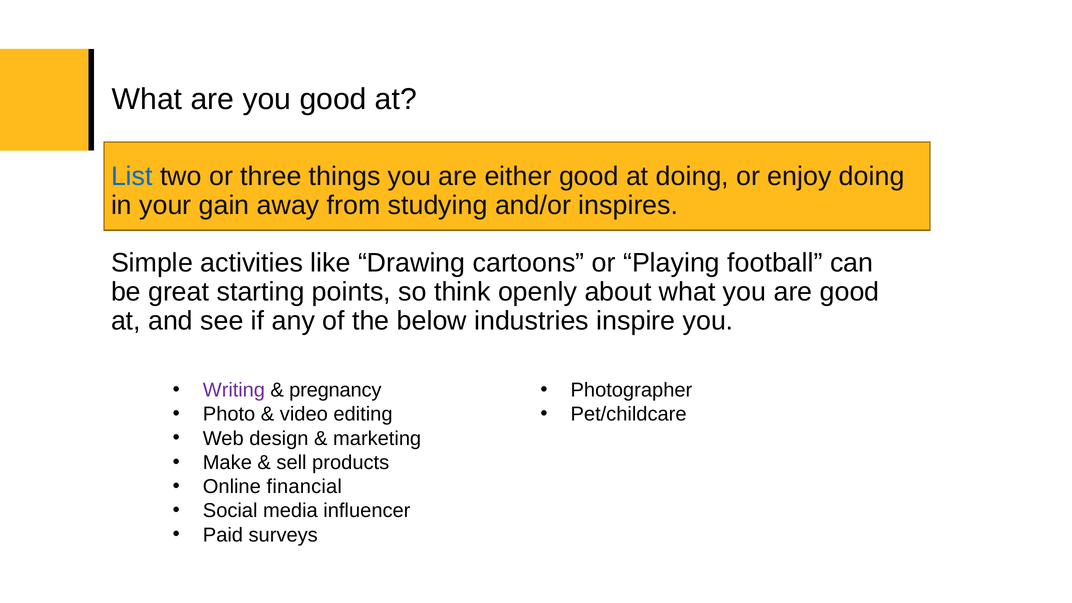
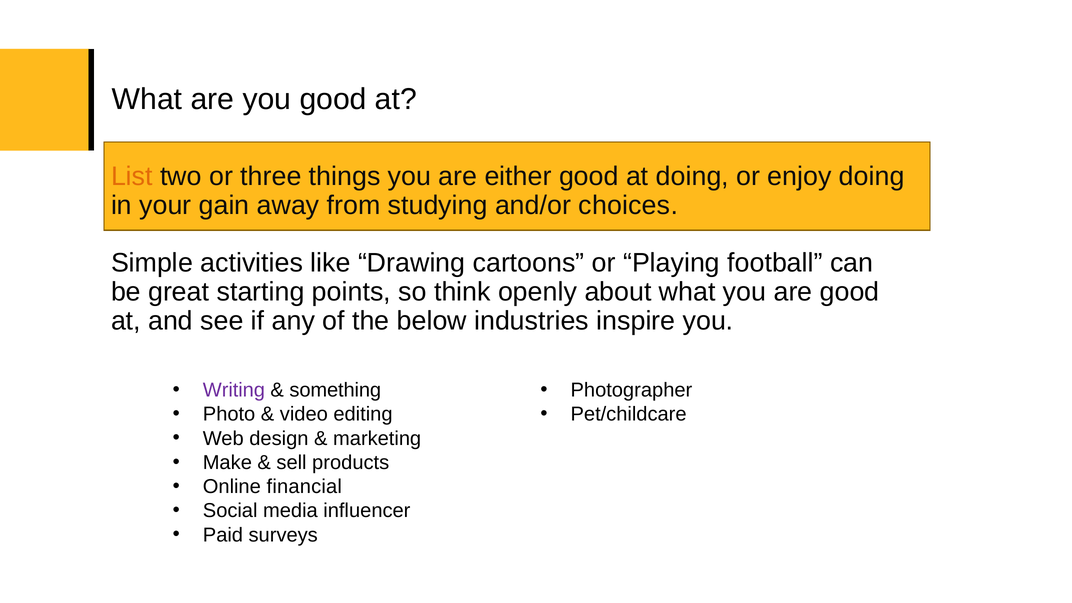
List colour: blue -> orange (132, 176)
inspires: inspires -> choices (628, 205)
pregnancy: pregnancy -> something (335, 390)
